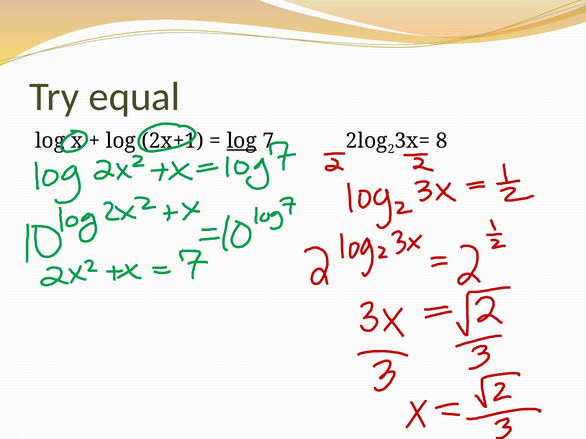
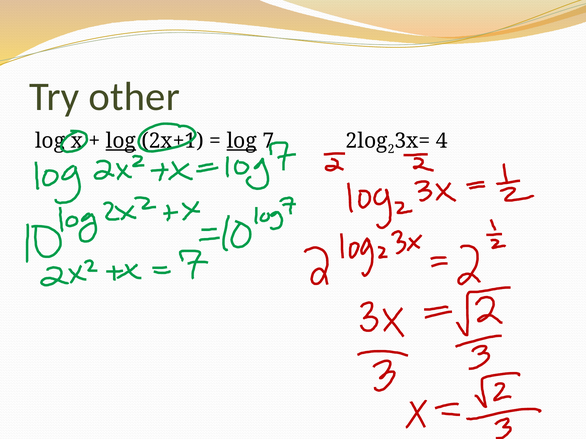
equal: equal -> other (134, 97)
log underline: none -> present (121, 141)
8: 8 -> 4 (442, 141)
